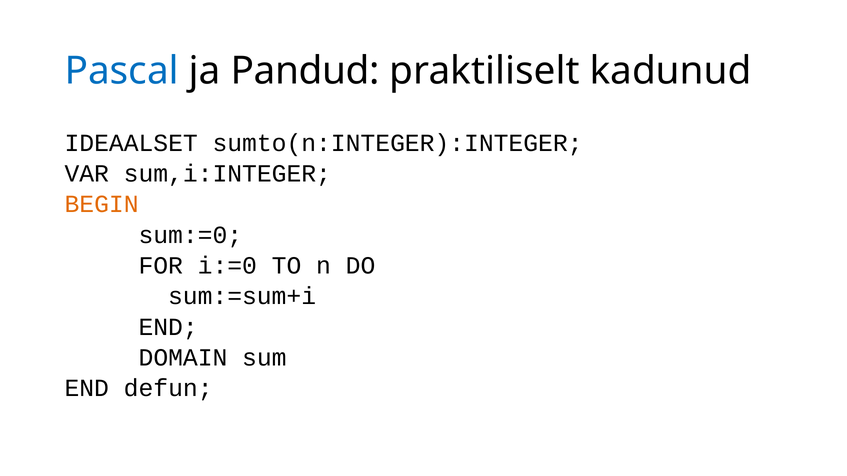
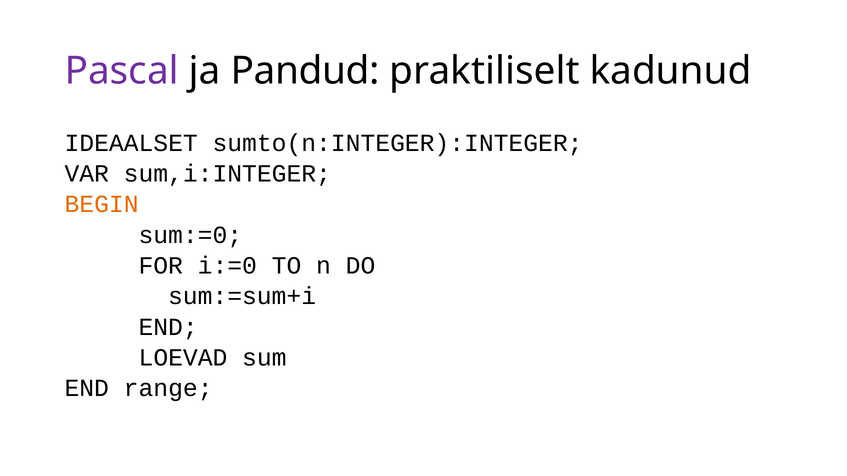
Pascal colour: blue -> purple (122, 71)
DOMAIN: DOMAIN -> LOEVAD (183, 358)
defun: defun -> range (168, 388)
